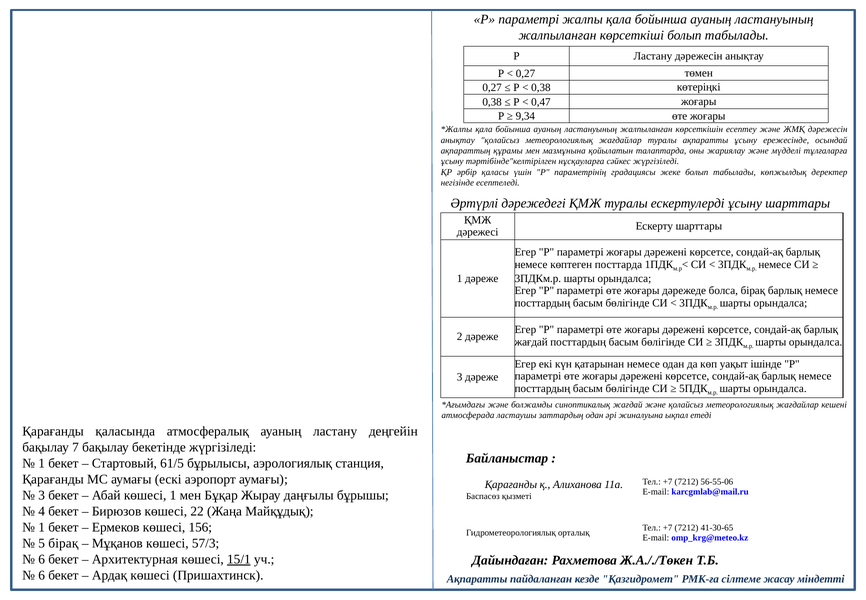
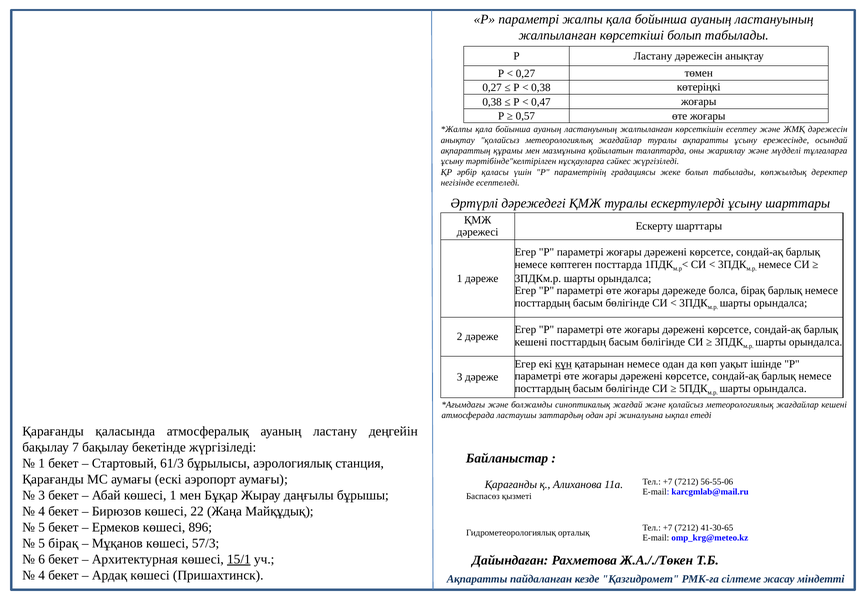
9,34: 9,34 -> 0,57 (525, 116)
жағдай: жағдай -> кешені (531, 342)
күн underline: none -> present (563, 364)
61/5: 61/5 -> 61/3 (172, 463)
1: 1 -> 5 (42, 527)
156: 156 -> 896 (200, 527)
6: 6 -> 4 (42, 575)
